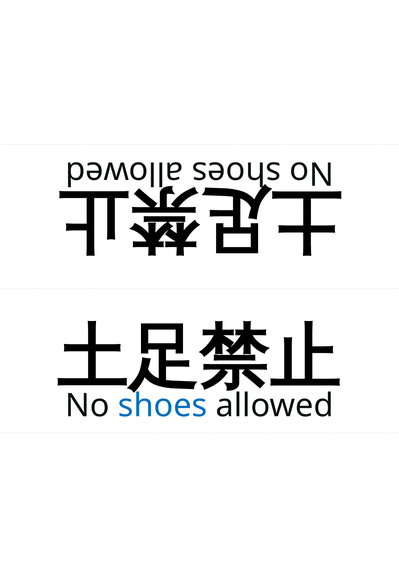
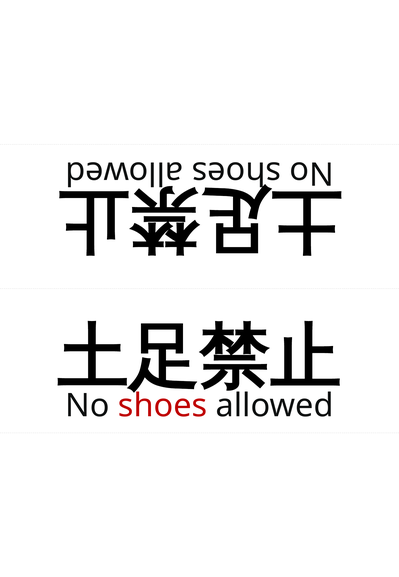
shoes colour: blue -> red (163, 405)
